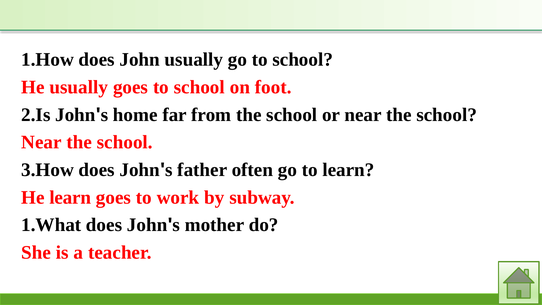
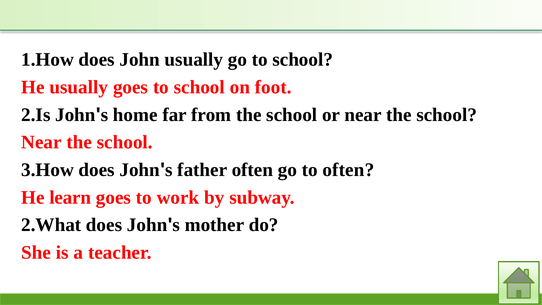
to learn: learn -> often (348, 170)
1.What: 1.What -> 2.What (51, 225)
